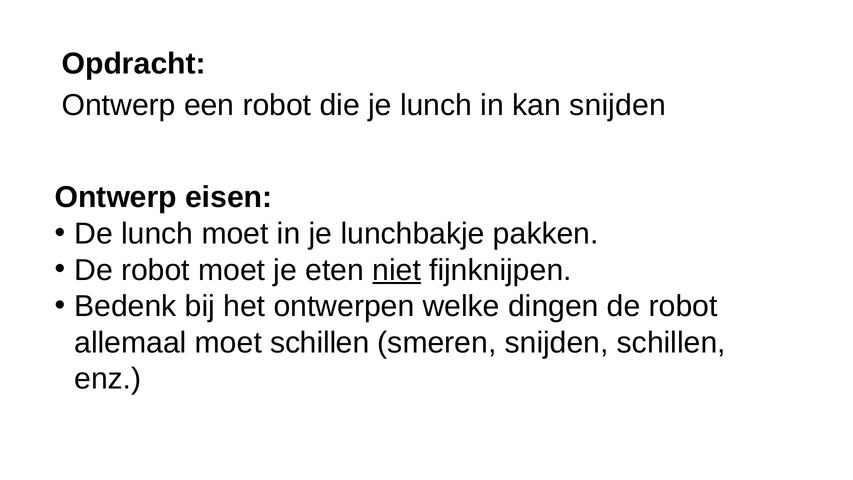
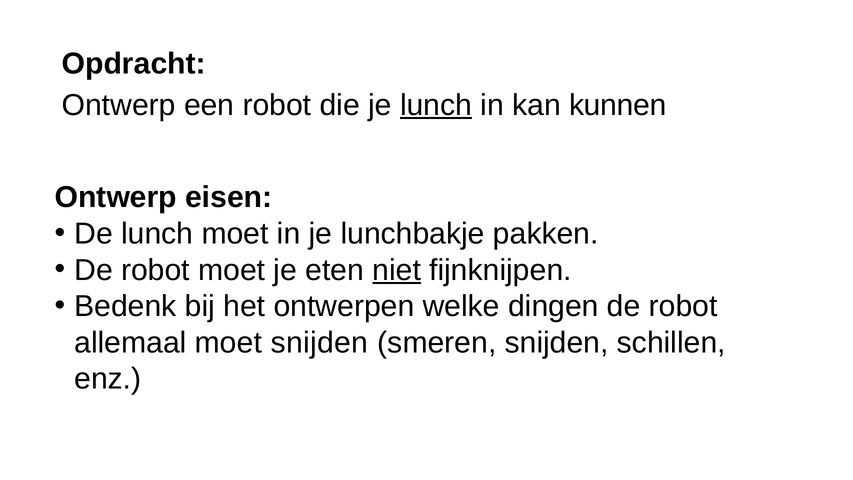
lunch underline: none -> present (436, 105)
kan snijden: snijden -> kunnen (618, 105)
moet schillen: schillen -> snijden (320, 342)
